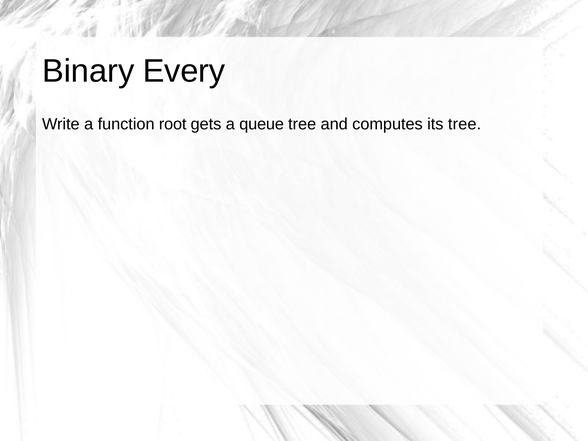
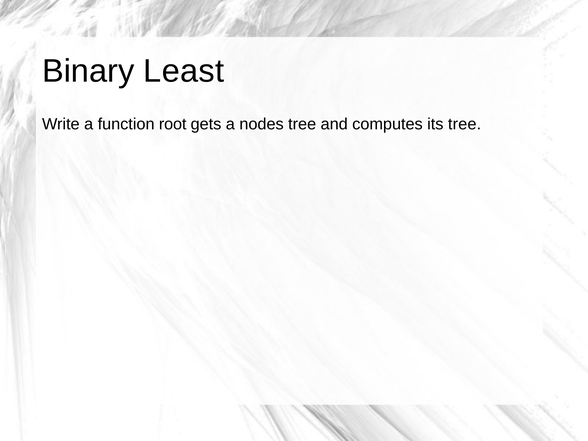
Every: Every -> Least (184, 71)
queue: queue -> nodes (262, 124)
